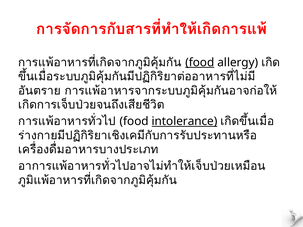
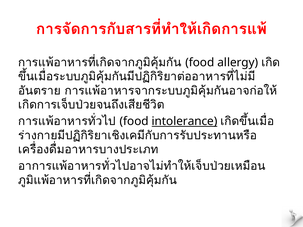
food underline: present -> none (200, 62)
